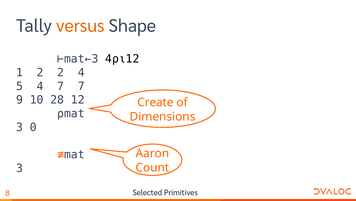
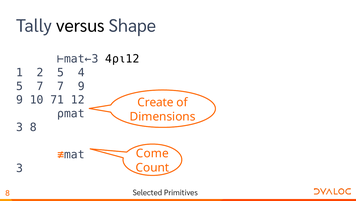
versus colour: orange -> black (80, 26)
2 2: 2 -> 5 (61, 72)
5 4: 4 -> 7 (40, 86)
7 7: 7 -> 9 (81, 86)
28: 28 -> 71 (57, 100)
3 0: 0 -> 8 (33, 127)
Aaron: Aaron -> Come (152, 153)
